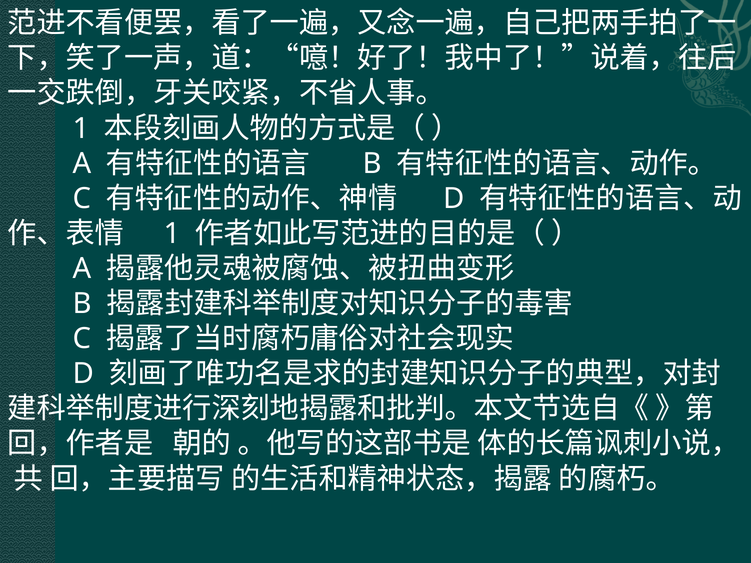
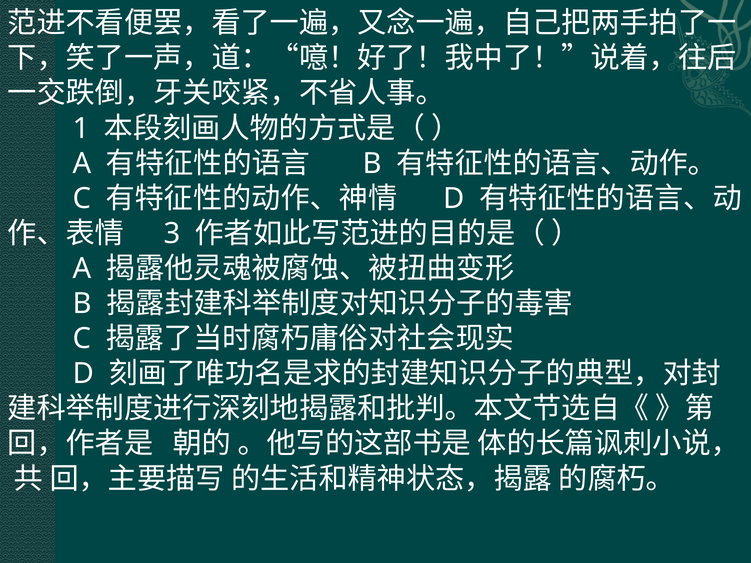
1: 1 -> 3 (172, 234)
